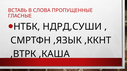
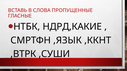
НДРД,СУШИ: НДРД,СУШИ -> НДРД,КАКИЕ (72, 27)
,КАША: ,КАША -> ,СУШИ (54, 54)
